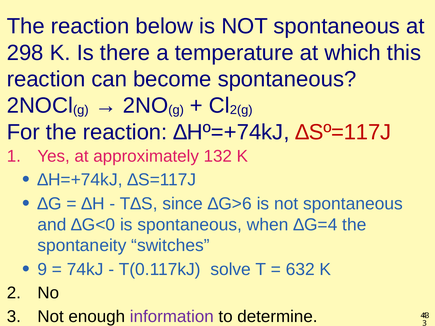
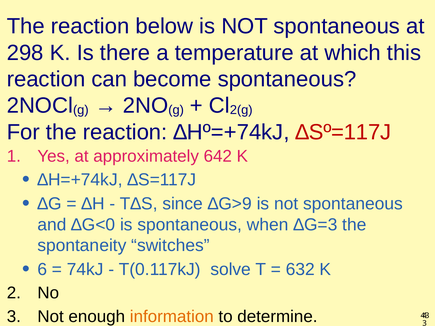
132: 132 -> 642 (218, 156)
∆G>6: ∆G>6 -> ∆G>9 (230, 204)
∆G=4: ∆G=4 -> ∆G=3 (315, 225)
9: 9 -> 6 (42, 270)
information colour: purple -> orange (172, 317)
